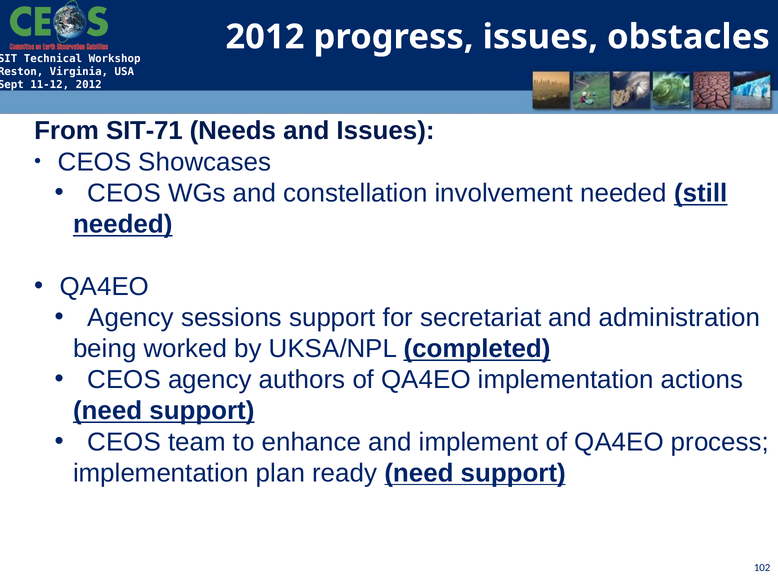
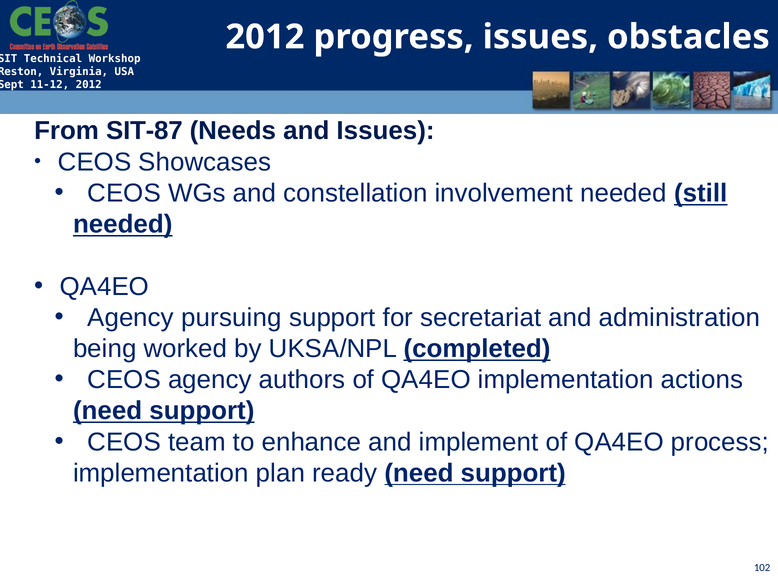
SIT-71: SIT-71 -> SIT-87 (144, 131)
sessions: sessions -> pursuing (231, 318)
